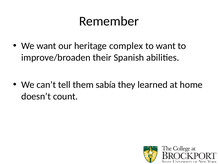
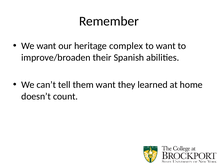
them sabía: sabía -> want (106, 85)
